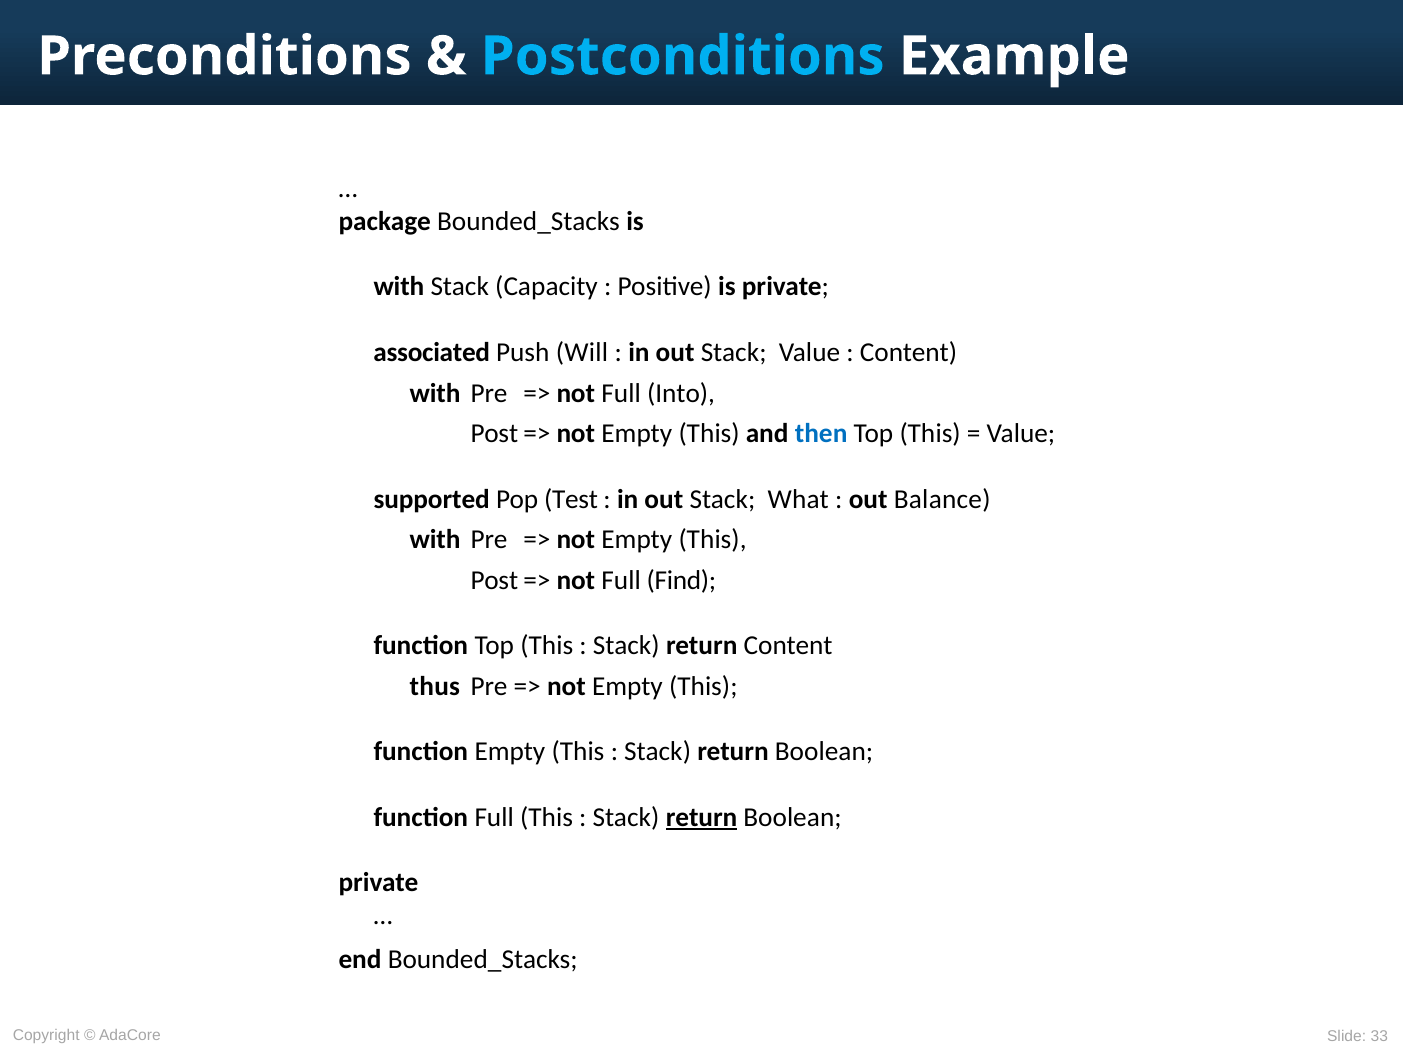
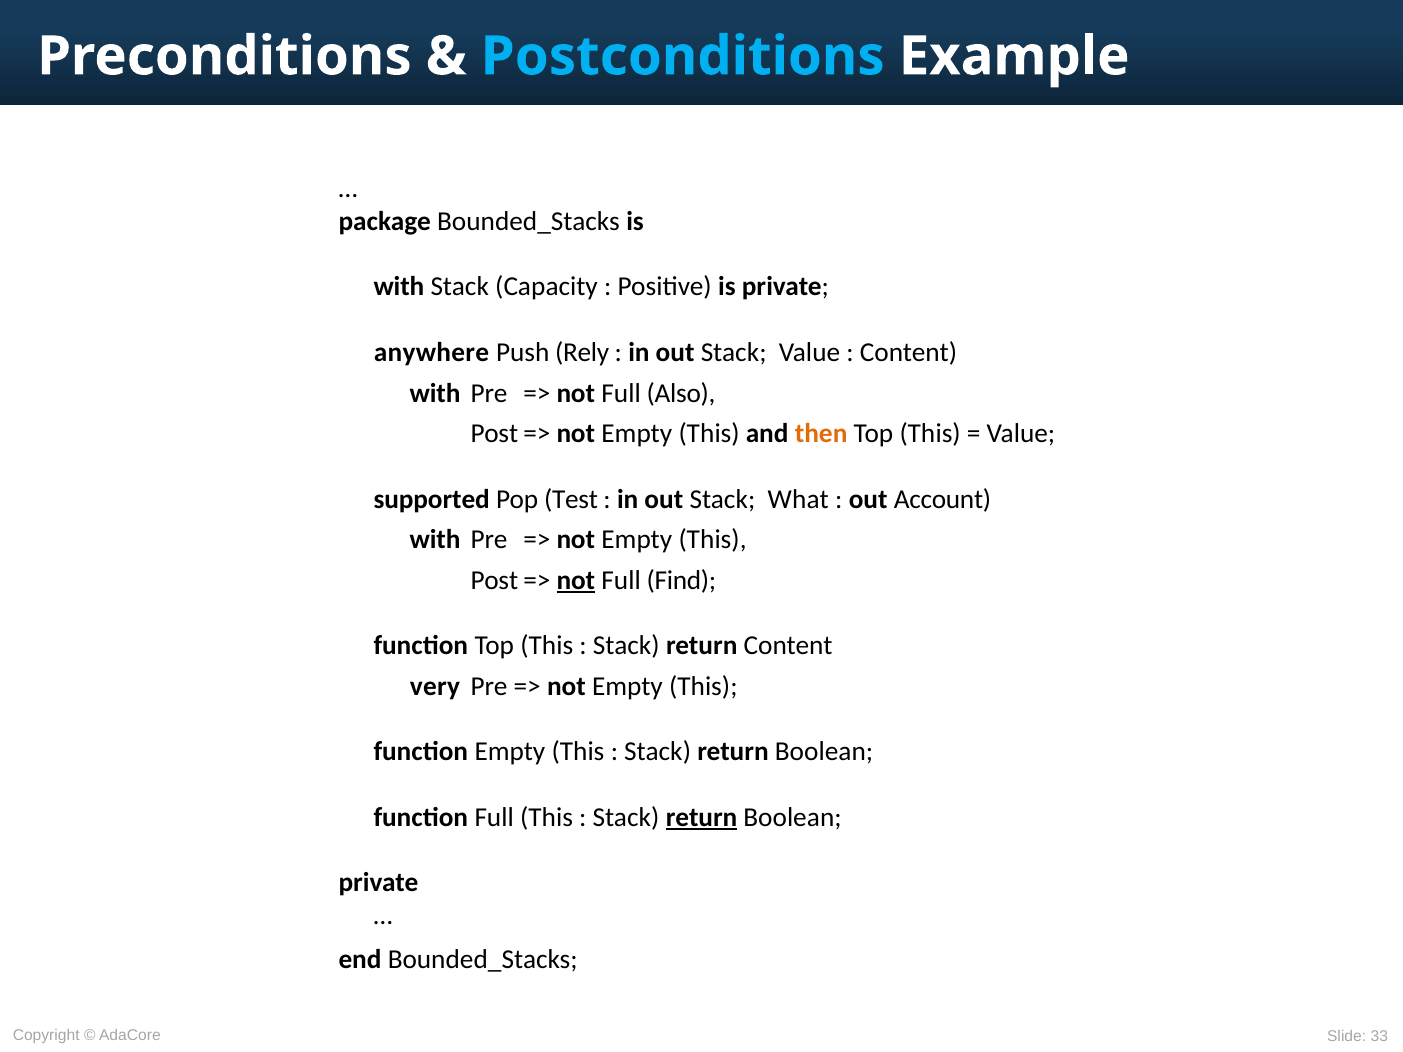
associated: associated -> anywhere (431, 353)
Will: Will -> Rely (582, 353)
Into: Into -> Also (681, 393)
then colour: blue -> orange (821, 434)
Balance: Balance -> Account (942, 499)
not underline: none -> present (576, 580)
thus: thus -> very (435, 686)
